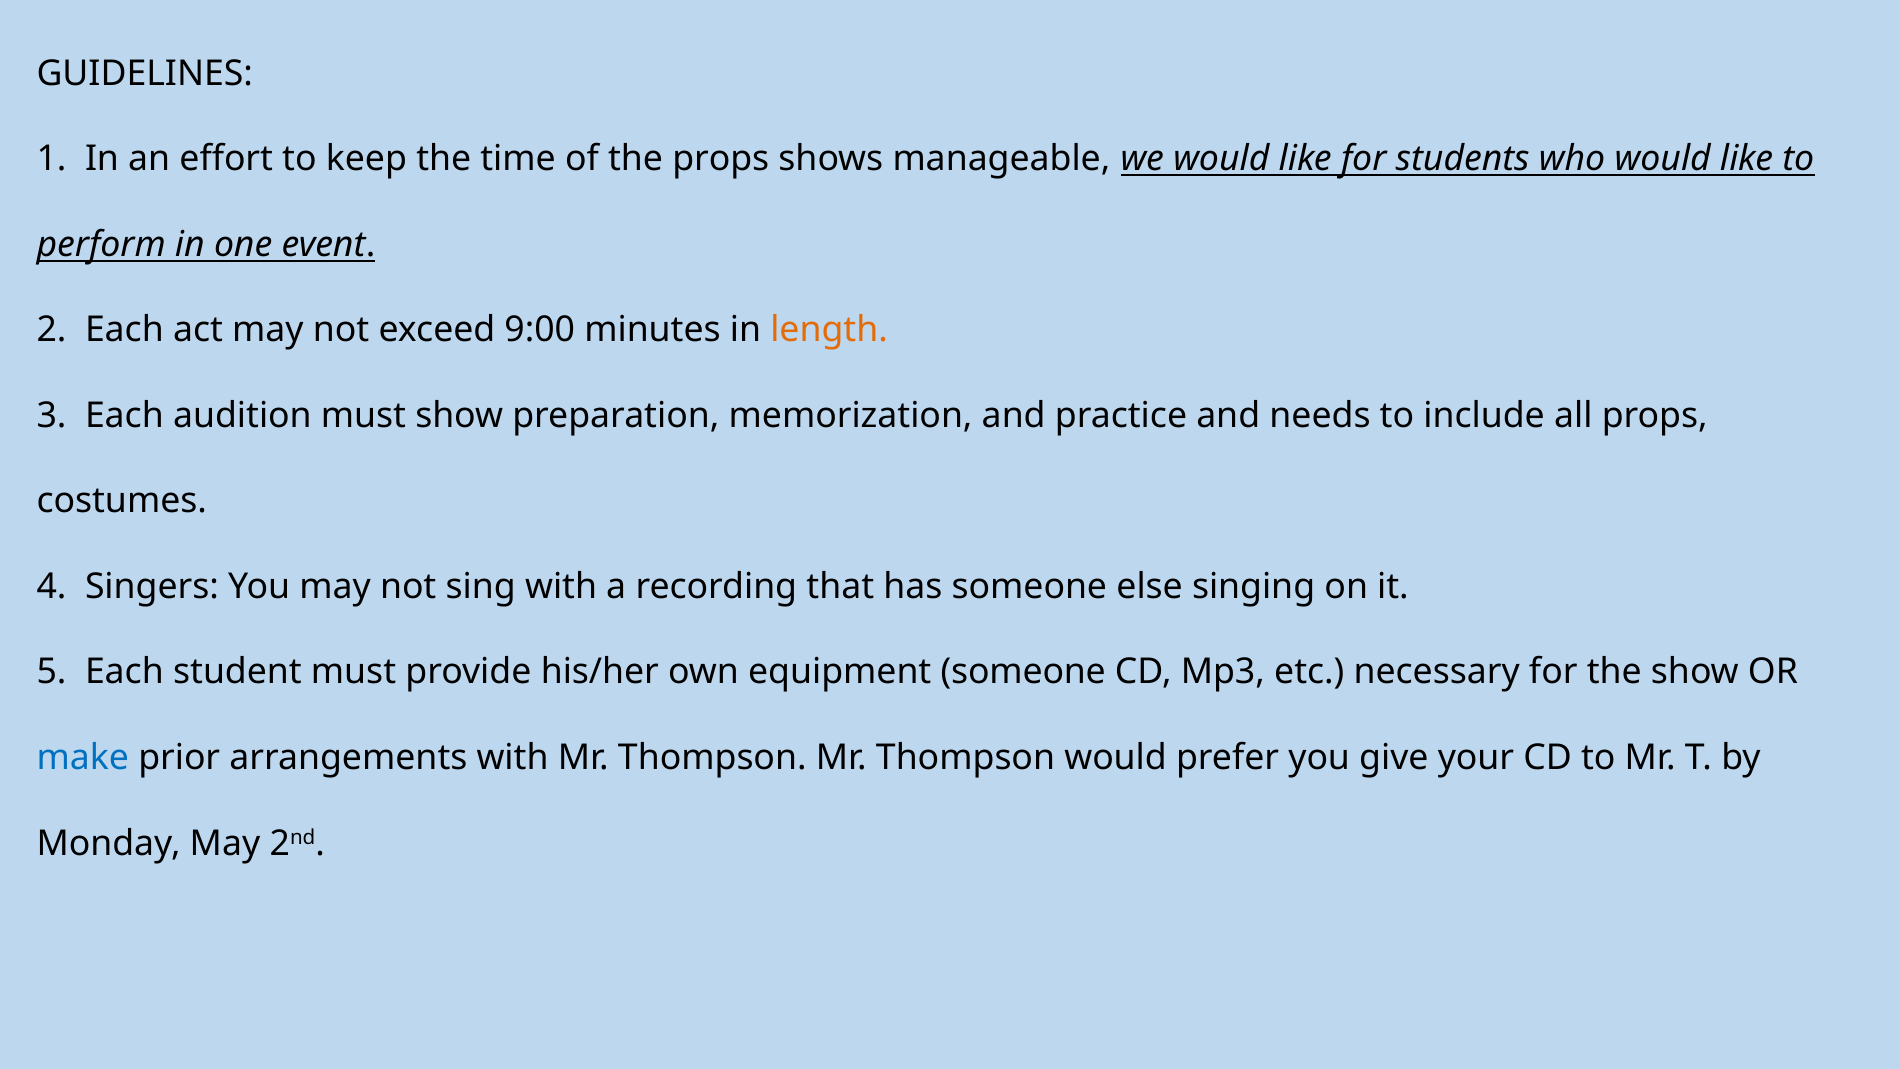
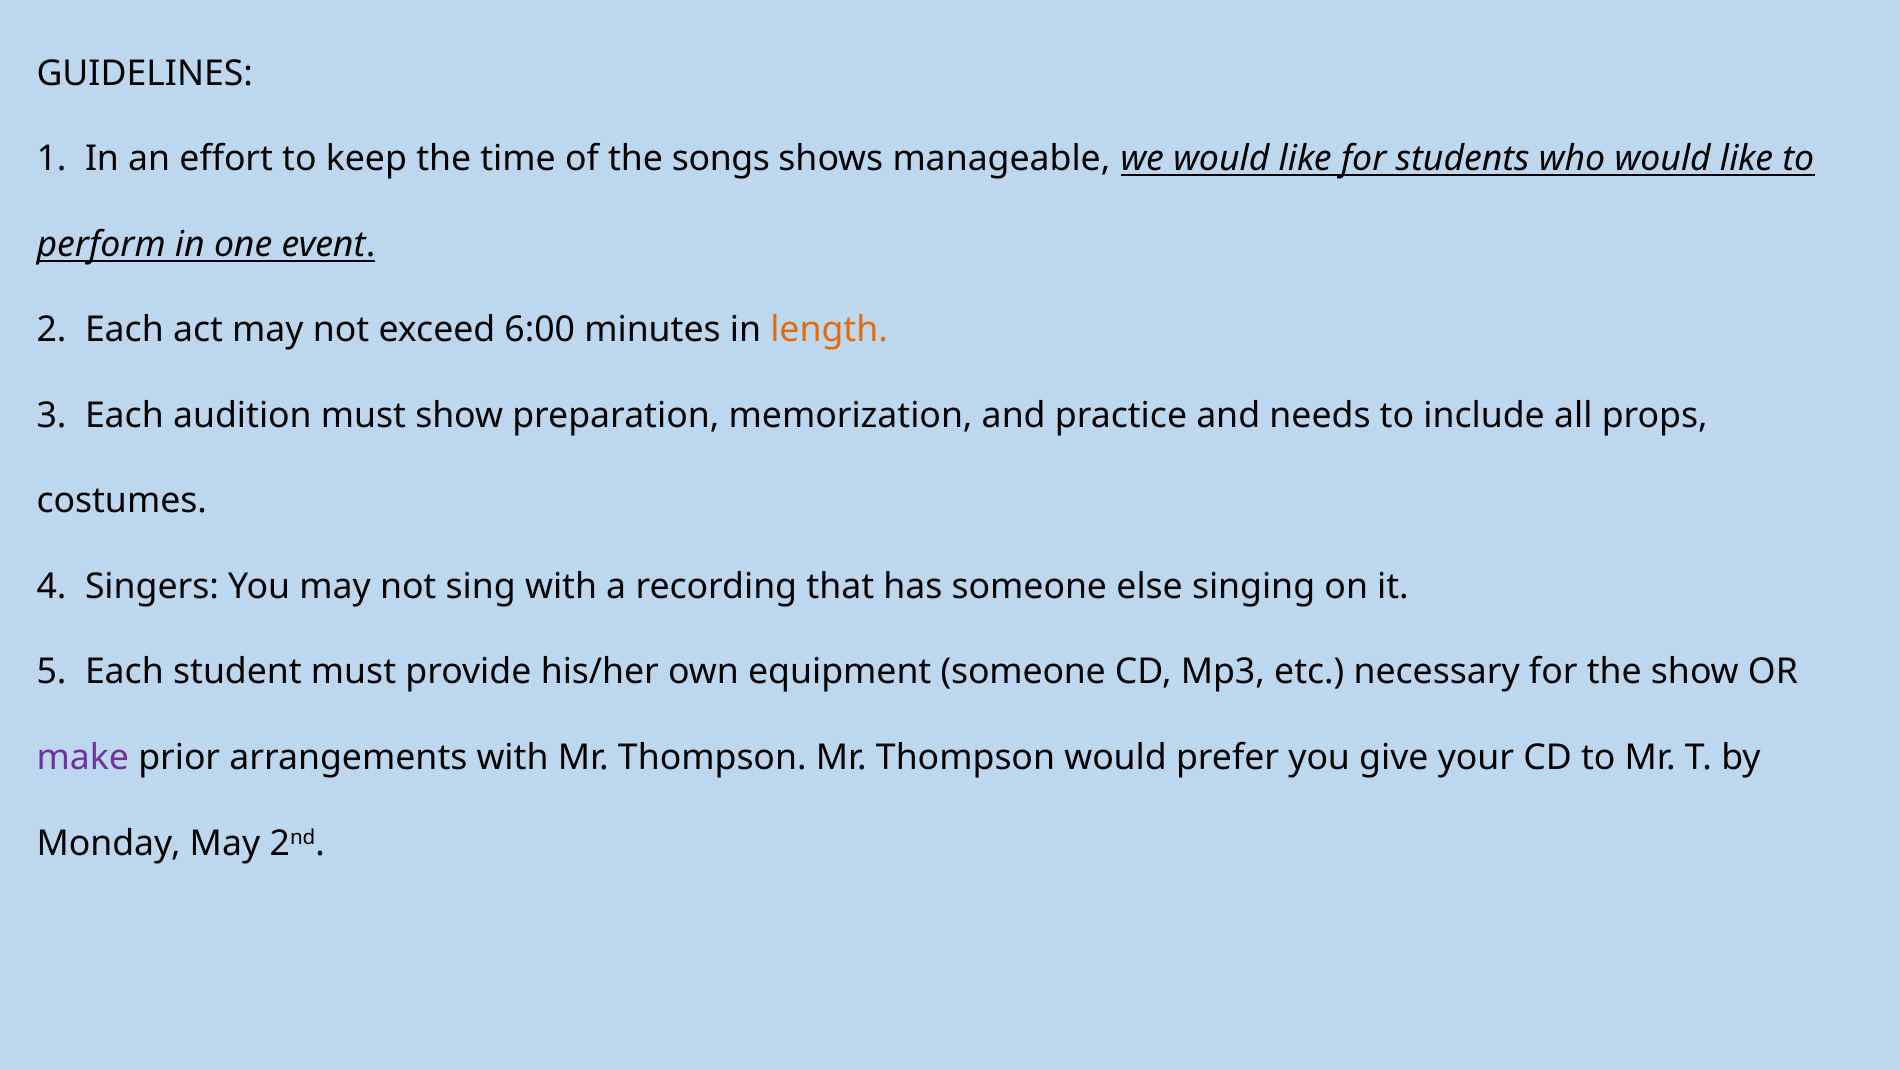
the props: props -> songs (721, 159)
9:00: 9:00 -> 6:00 (540, 330)
make colour: blue -> purple (83, 758)
